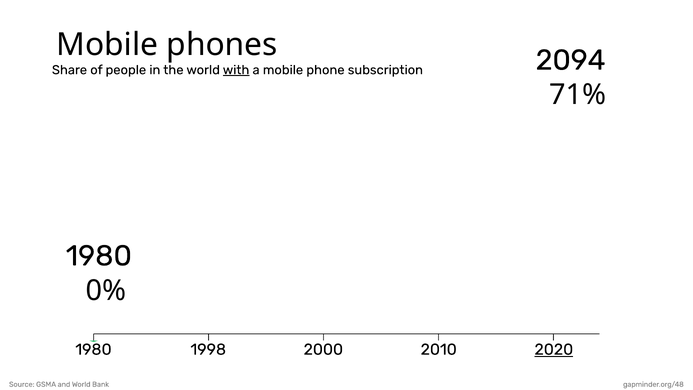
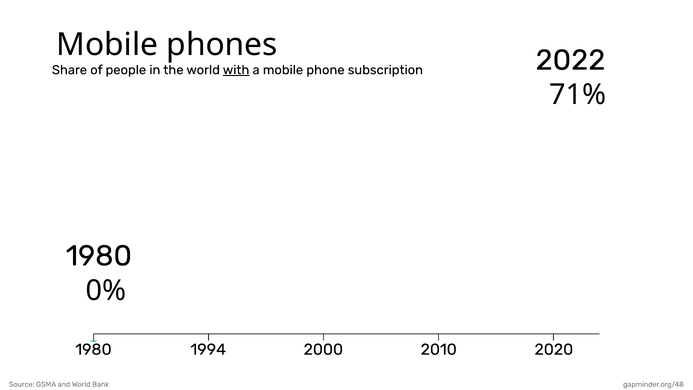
2094: 2094 -> 2022 (570, 60)
1998: 1998 -> 1994 (208, 349)
2020 underline: present -> none (554, 349)
